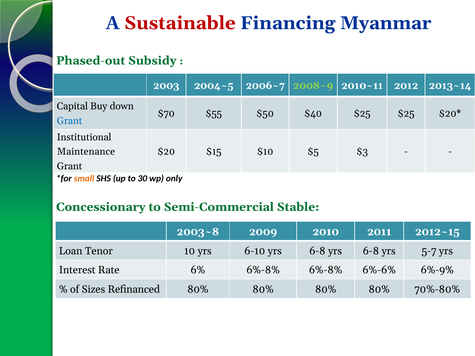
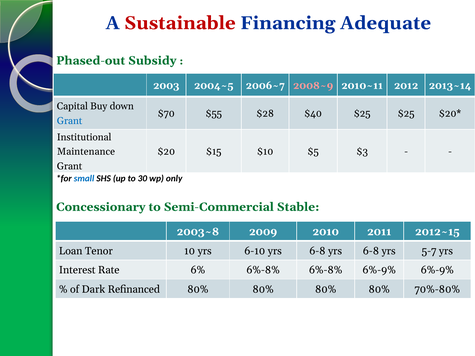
Myanmar: Myanmar -> Adequate (386, 23)
2008~9 colour: light green -> pink (313, 86)
$50: $50 -> $28 (265, 114)
small colour: orange -> blue (84, 179)
6%-8% 6%-6%: 6%-6% -> 6%-9% (379, 270)
Sizes: Sizes -> Dark (93, 290)
